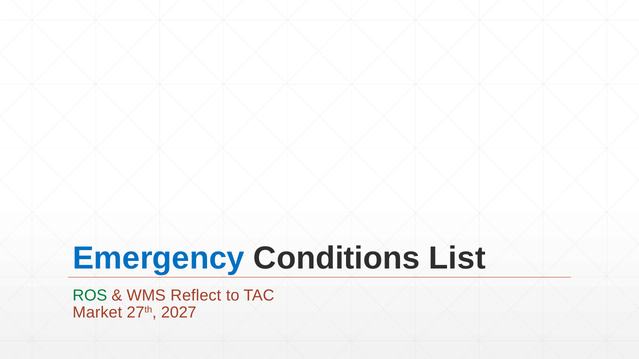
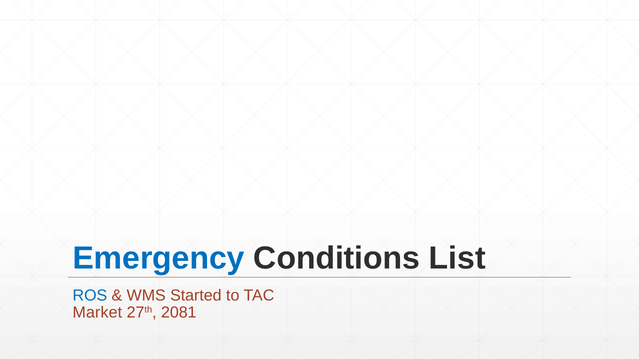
ROS colour: green -> blue (90, 296)
Reflect: Reflect -> Started (196, 296)
2027: 2027 -> 2081 (179, 313)
